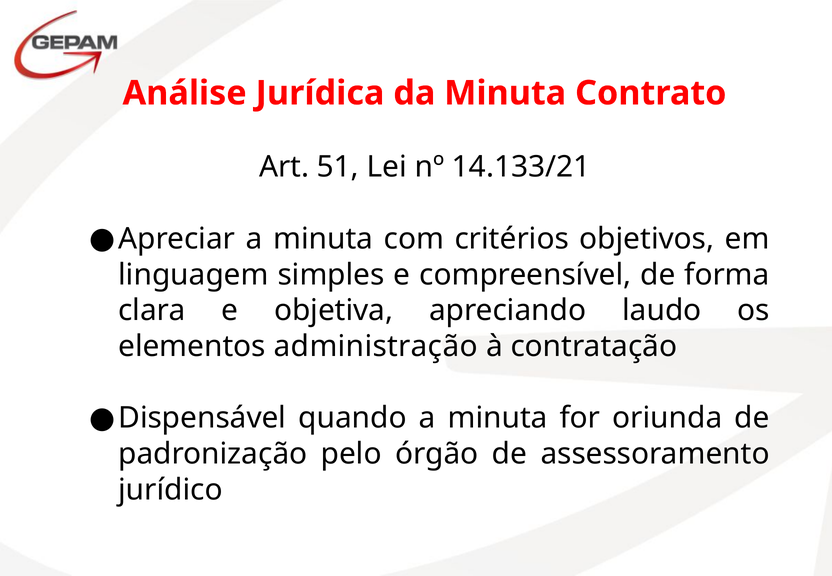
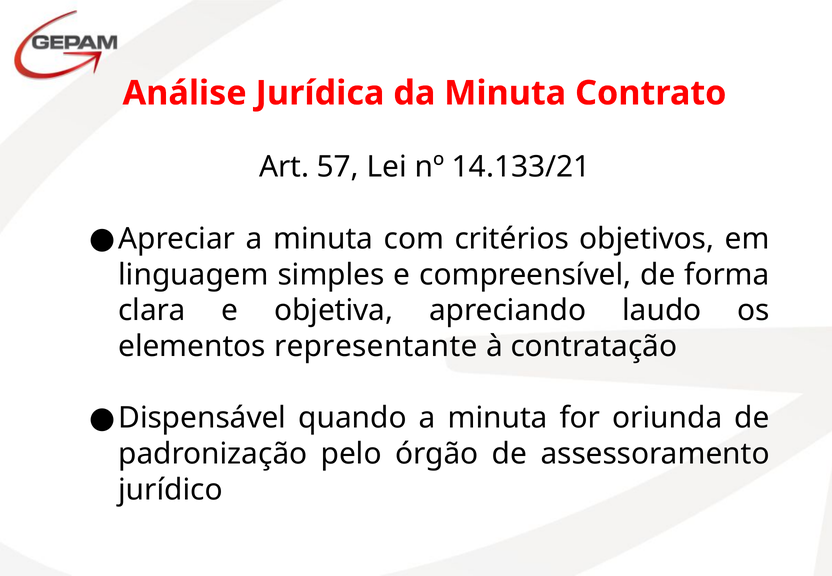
51: 51 -> 57 (338, 167)
administração: administração -> representante (376, 346)
